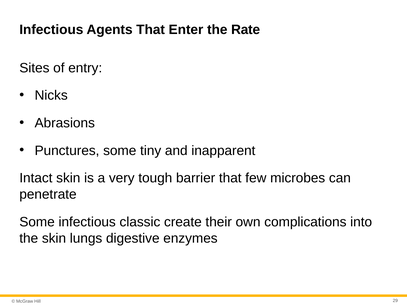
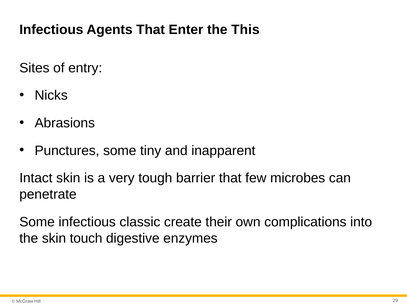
Rate: Rate -> This (245, 30)
lungs: lungs -> touch (86, 238)
